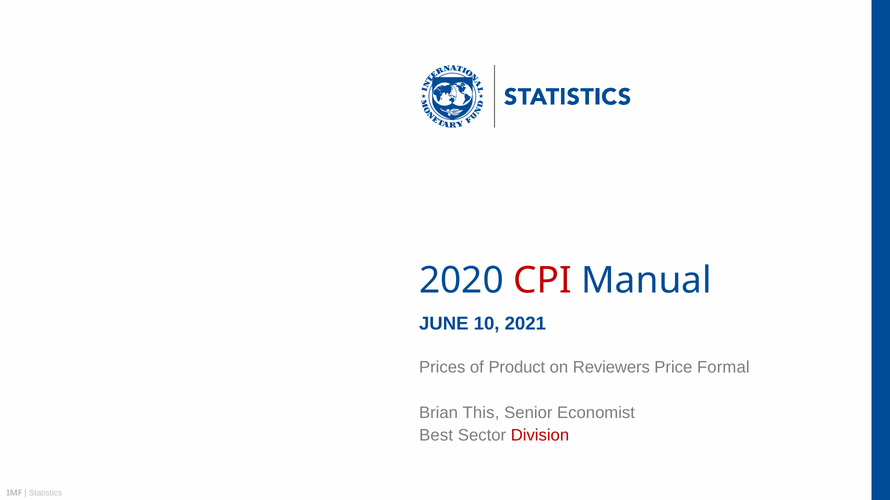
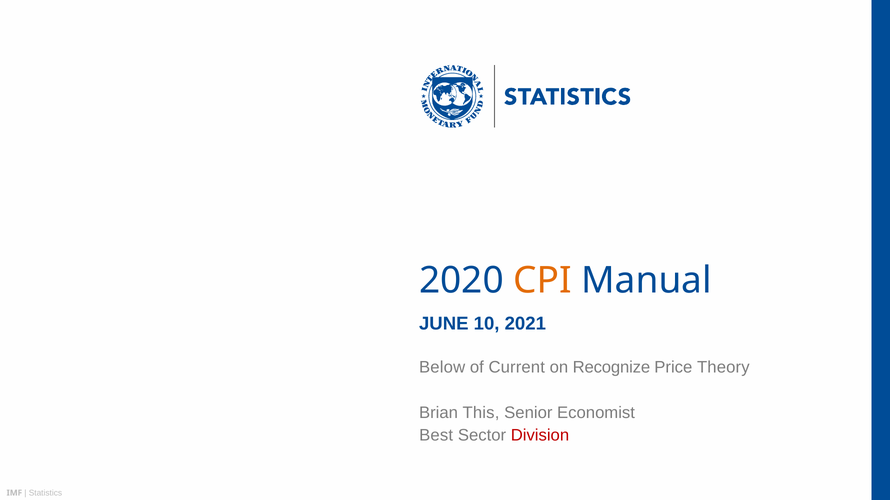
CPI colour: red -> orange (543, 281)
Prices: Prices -> Below (442, 367)
Product: Product -> Current (517, 367)
Reviewers: Reviewers -> Recognize (611, 367)
Formal: Formal -> Theory (723, 367)
